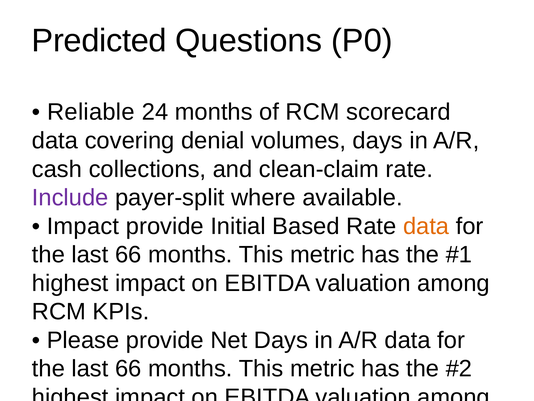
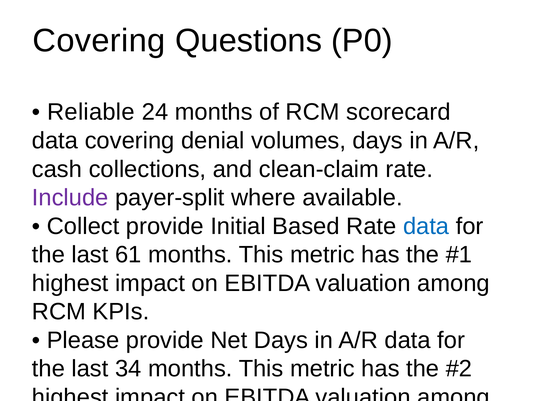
Predicted: Predicted -> Covering (99, 41)
Impact: Impact -> Collect (83, 226)
data colour: orange -> blue (426, 226)
66: 66 -> 61 (128, 254)
66: 66 -> 34 (128, 368)
